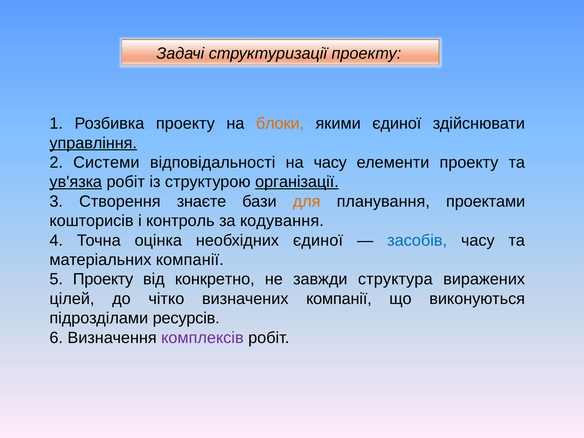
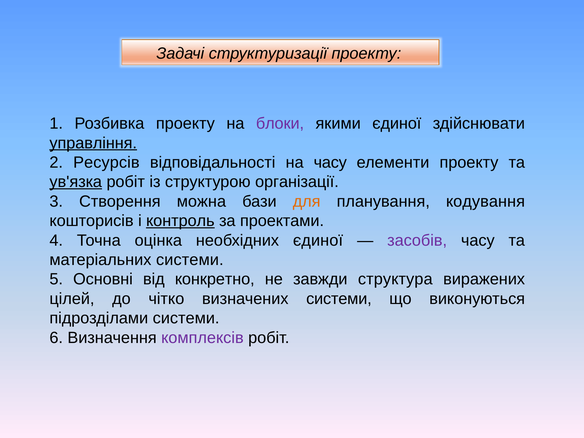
блоки colour: orange -> purple (280, 124)
Системи: Системи -> Ресурсів (106, 162)
організації underline: present -> none (297, 182)
знаєте: знаєте -> можна (201, 201)
проектами: проектами -> кодування (486, 201)
контроль underline: none -> present (180, 221)
кодування: кодування -> проектами (282, 221)
засобів colour: blue -> purple (417, 240)
матеріальних компанії: компанії -> системи (190, 260)
5 Проекту: Проекту -> Основні (103, 279)
визначених компанії: компанії -> системи (339, 299)
підрозділами ресурсів: ресурсів -> системи (186, 318)
